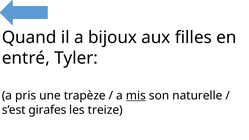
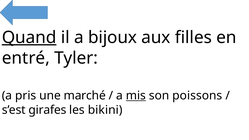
Quand underline: none -> present (29, 37)
trapèze: trapèze -> marché (85, 96)
naturelle: naturelle -> poissons (197, 96)
treize: treize -> bikini (105, 110)
